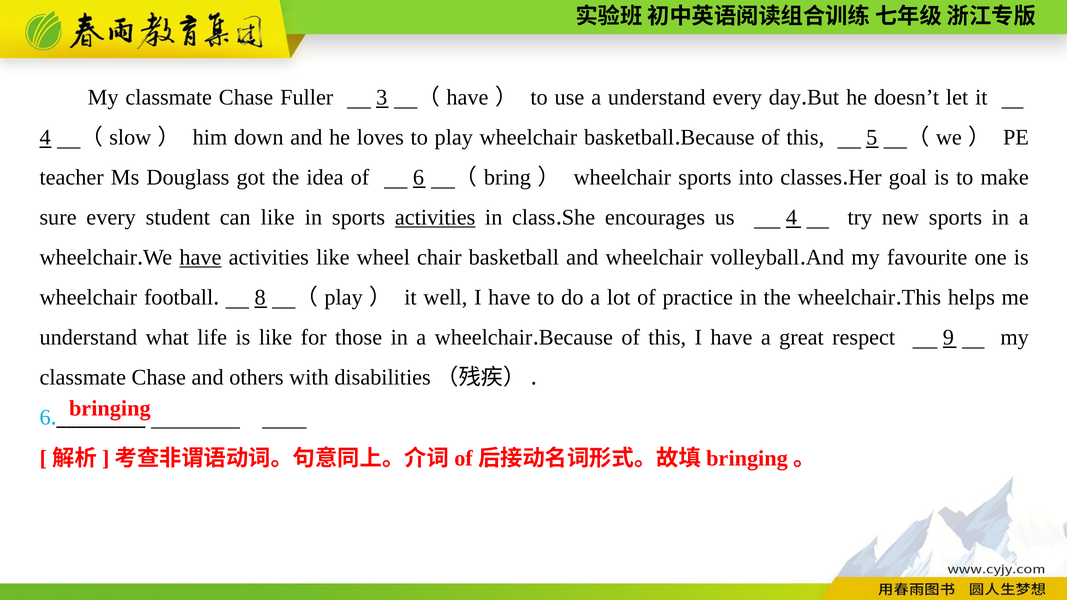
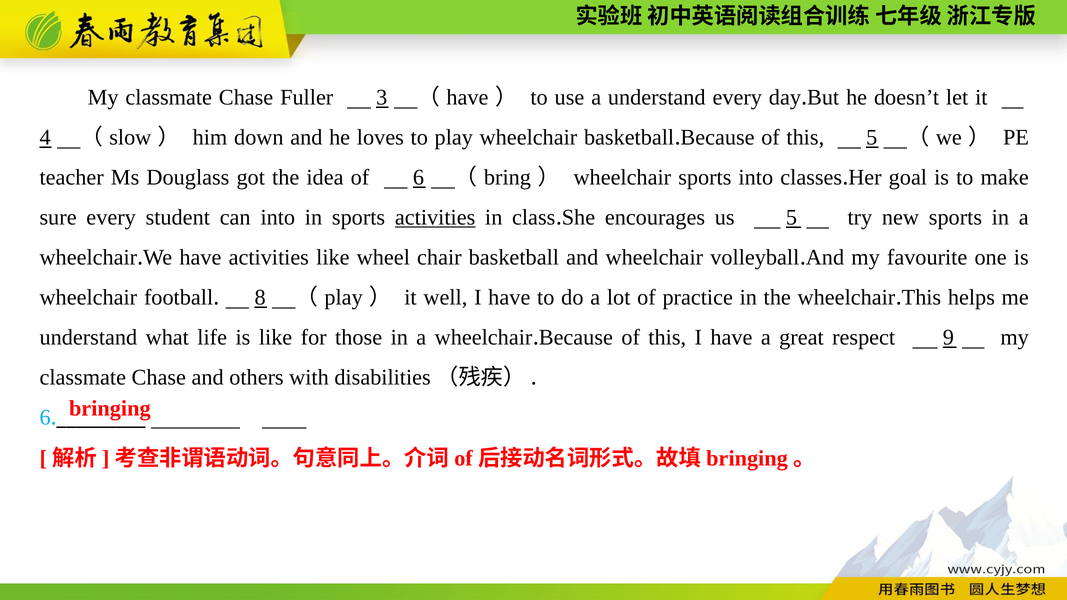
can like: like -> into (278, 218)
us 4: 4 -> 5 (791, 218)
have underline: present -> none (200, 258)
